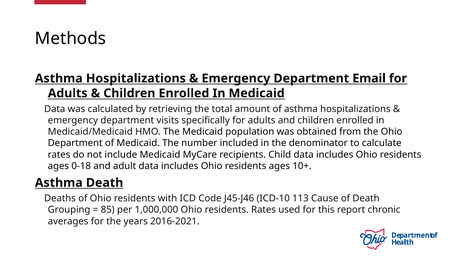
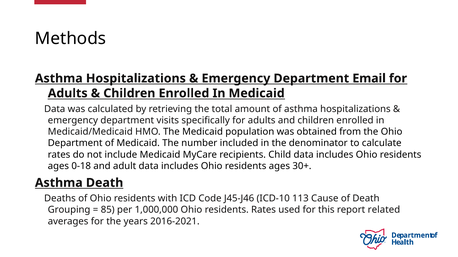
10+: 10+ -> 30+ (302, 166)
chronic: chronic -> related (384, 210)
